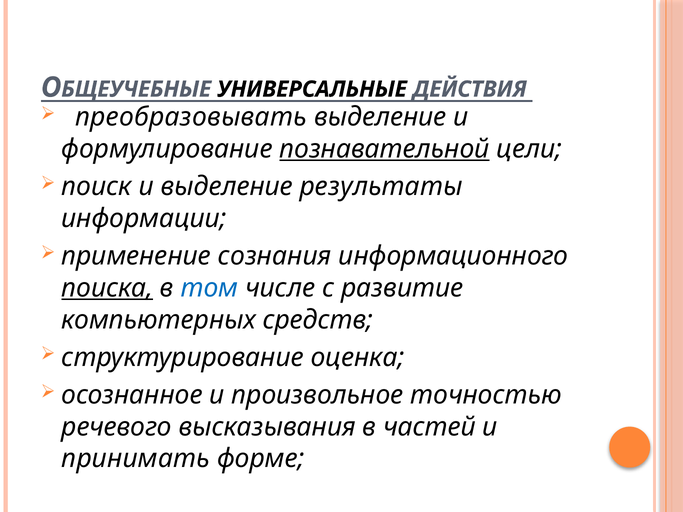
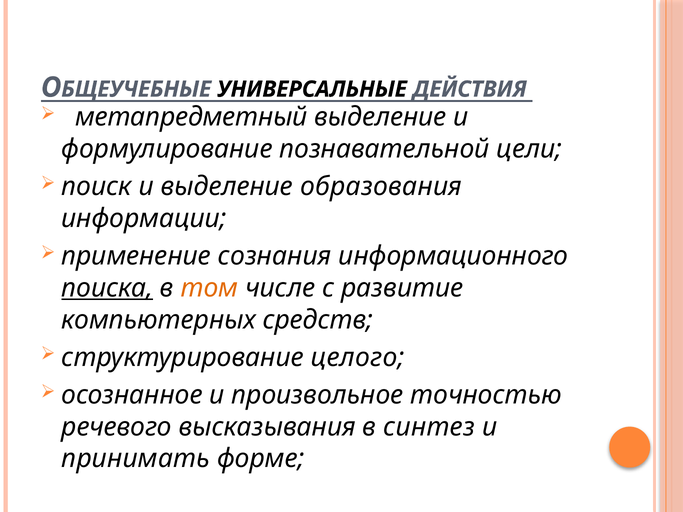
преобразовывать: преобразовывать -> метапредметный (191, 117)
познавательной underline: present -> none (384, 149)
результаты: результаты -> образования (381, 187)
том colour: blue -> orange (209, 288)
оценка: оценка -> целого (358, 358)
частей: частей -> синтез (429, 427)
